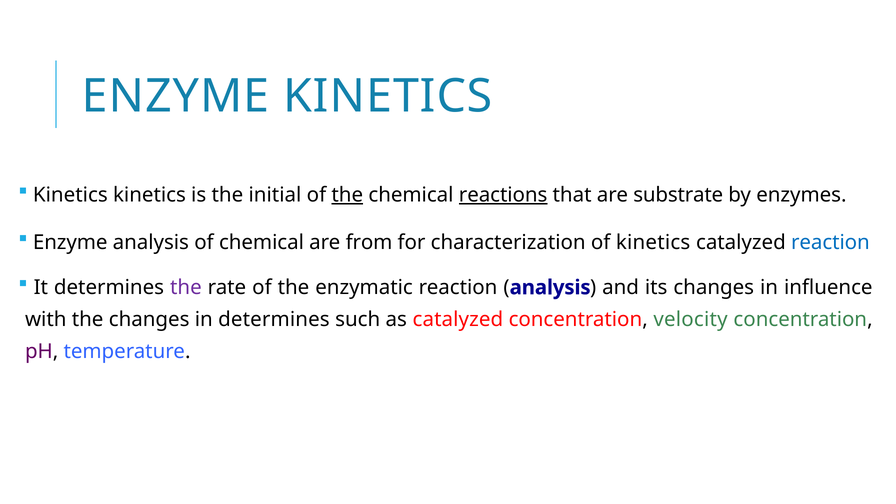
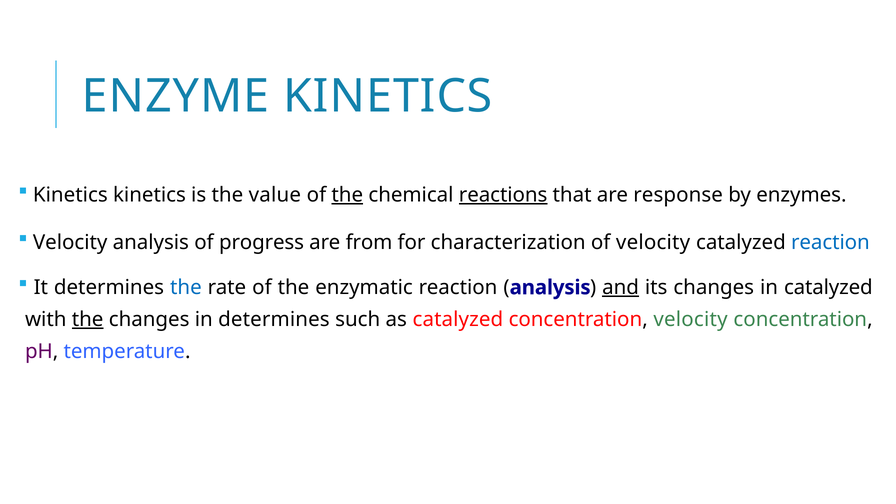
initial: initial -> value (275, 195)
substrate: substrate -> response (678, 195)
Enzyme: Enzyme -> Velocity (70, 242)
of chemical: chemical -> progress (262, 242)
of kinetics: kinetics -> velocity (653, 242)
the colour: purple -> blue (186, 288)
and underline: none -> present (621, 288)
in influence: influence -> catalyzed (828, 288)
the underline: none -> present (88, 319)
